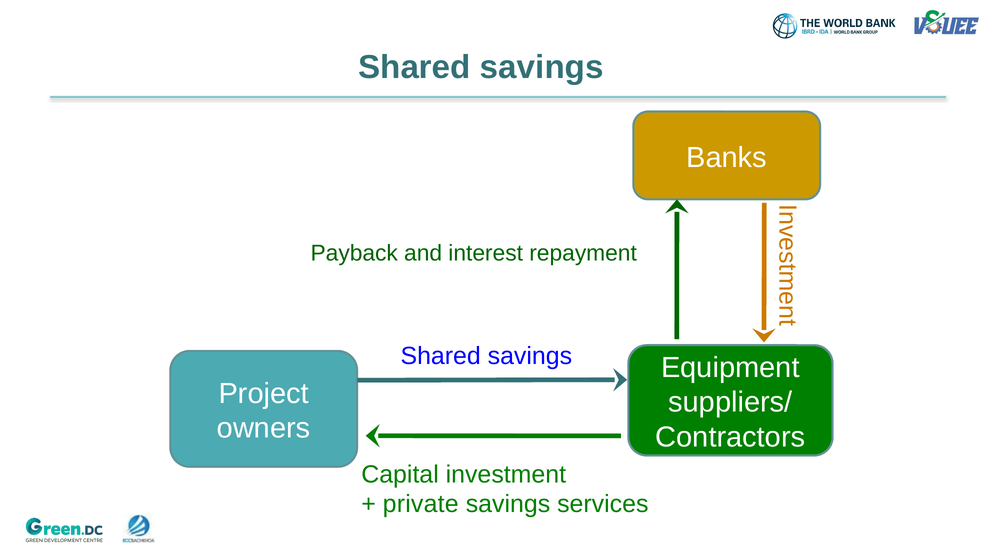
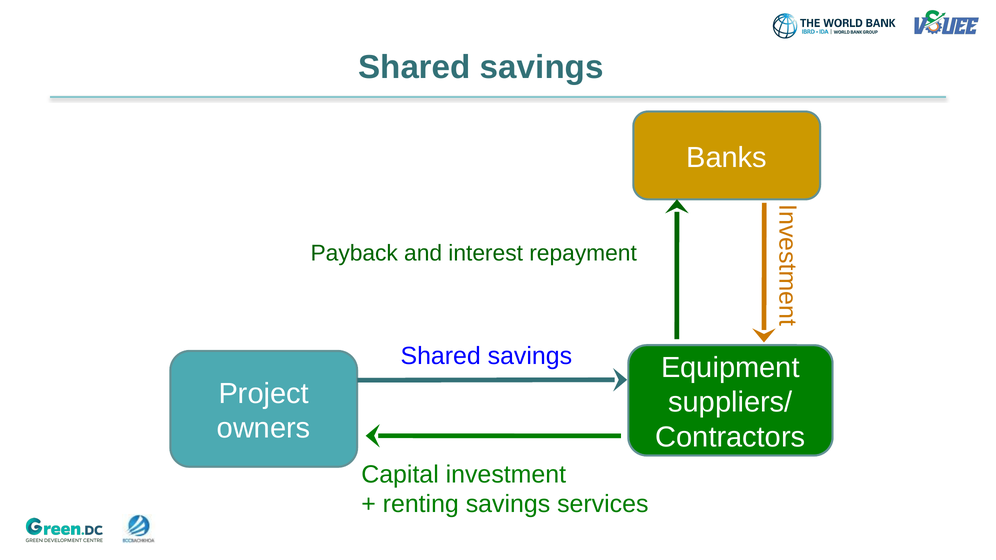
private: private -> renting (421, 504)
